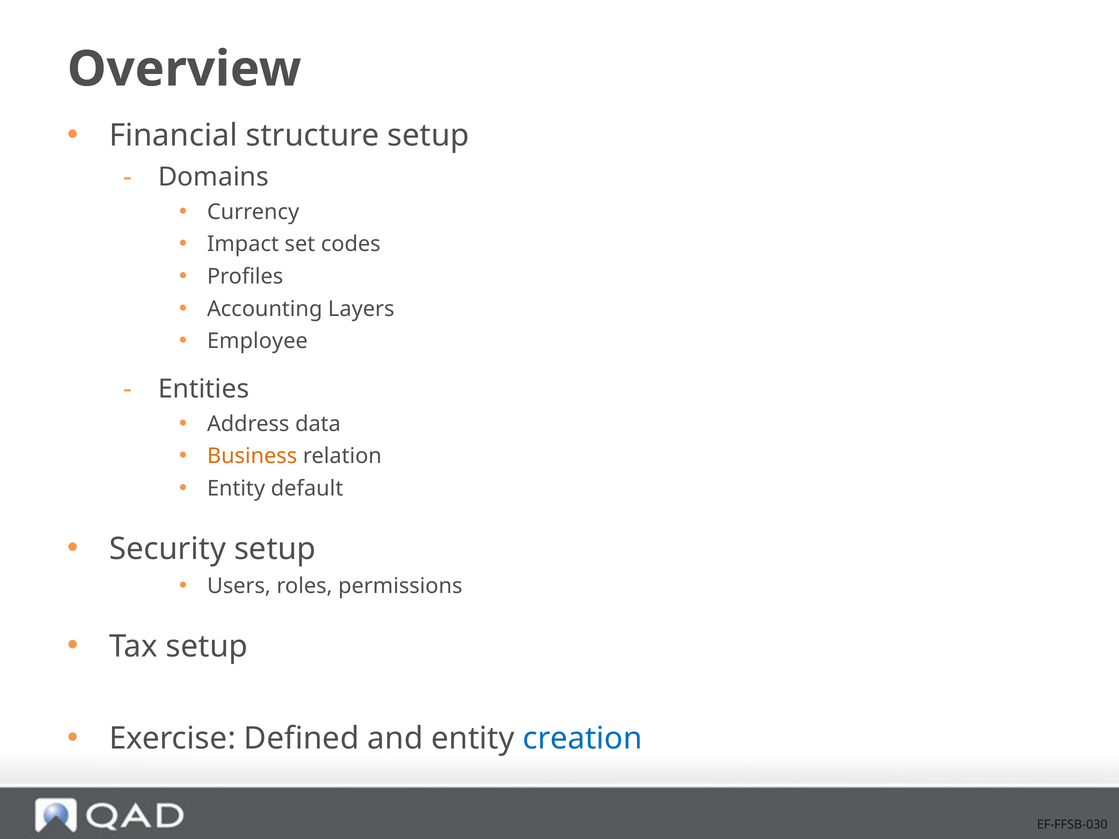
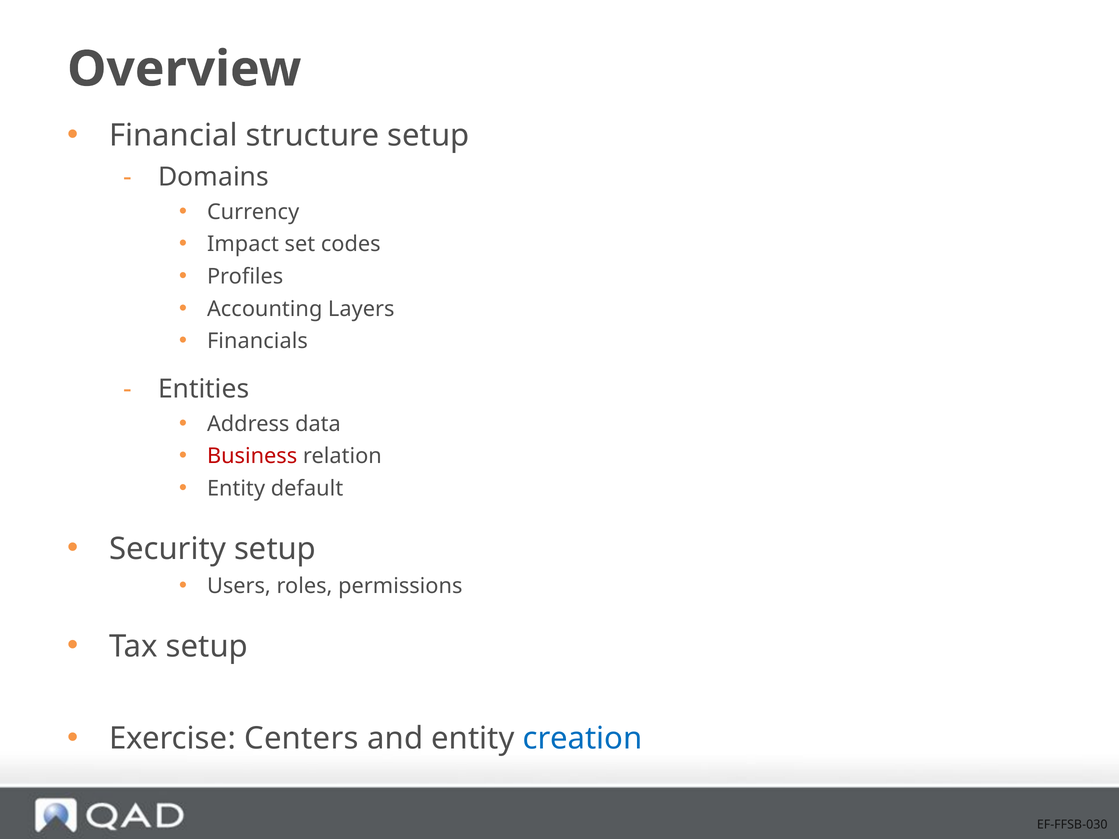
Employee: Employee -> Financials (257, 341)
Business colour: orange -> red (252, 456)
Defined: Defined -> Centers (301, 739)
